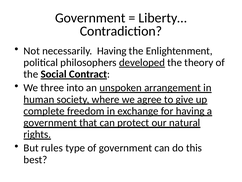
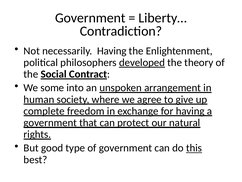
three: three -> some (52, 88)
rules: rules -> good (52, 148)
this underline: none -> present (194, 148)
